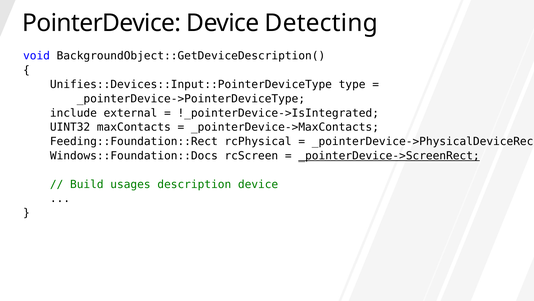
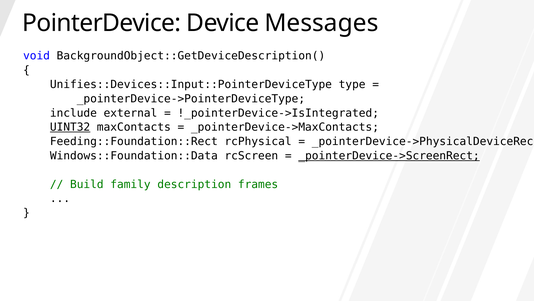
Detecting: Detecting -> Messages (321, 23)
UINT32 underline: none -> present (70, 127)
Windows::Foundation::Docs: Windows::Foundation::Docs -> Windows::Foundation::Data (134, 156)
usages: usages -> family (130, 184)
description device: device -> frames (258, 184)
